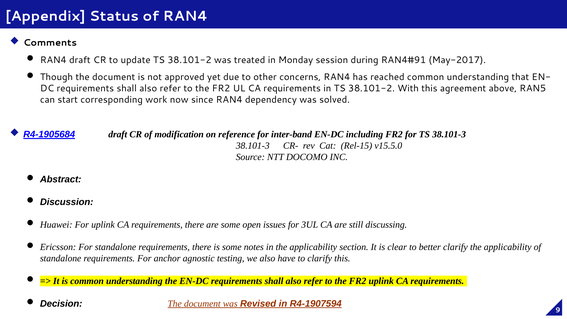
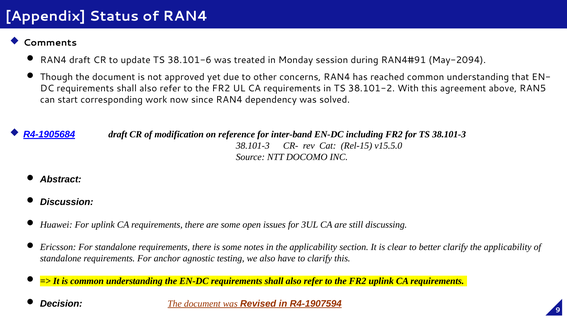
update TS 38.101-2: 38.101-2 -> 38.101-6 (189, 60)
May-2017: May-2017 -> May-2094 (457, 60)
